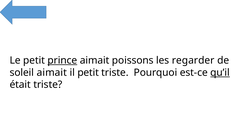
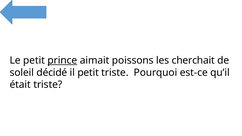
regarder: regarder -> cherchait (193, 60)
soleil aimait: aimait -> décidé (52, 73)
qu’il underline: present -> none (220, 73)
